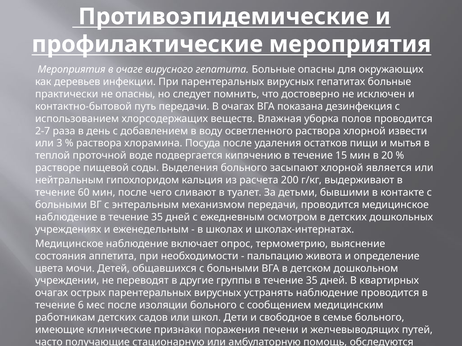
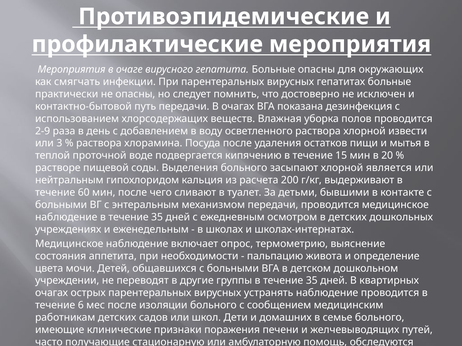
деревьев: деревьев -> смягчать (77, 82)
2-7: 2-7 -> 2-9 (43, 131)
свободное: свободное -> домашних (286, 318)
